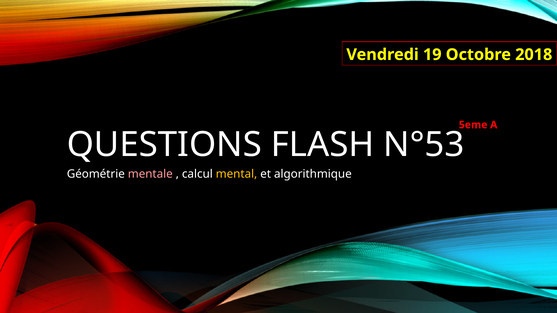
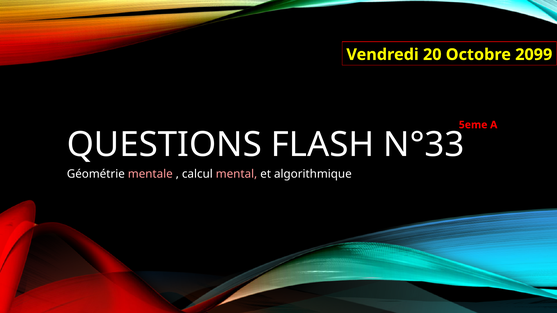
19: 19 -> 20 (432, 55)
2018: 2018 -> 2099 (534, 55)
N°53: N°53 -> N°33 (424, 145)
mental colour: yellow -> pink (237, 174)
